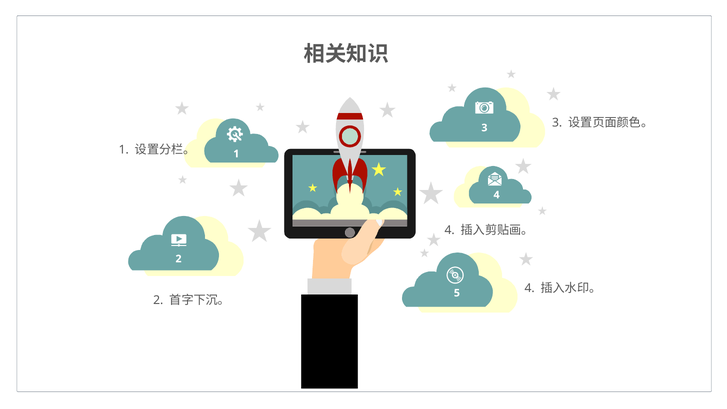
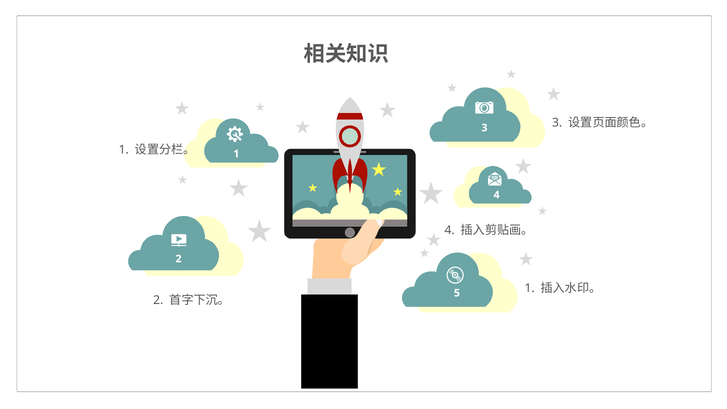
5 4: 4 -> 1 (530, 288)
